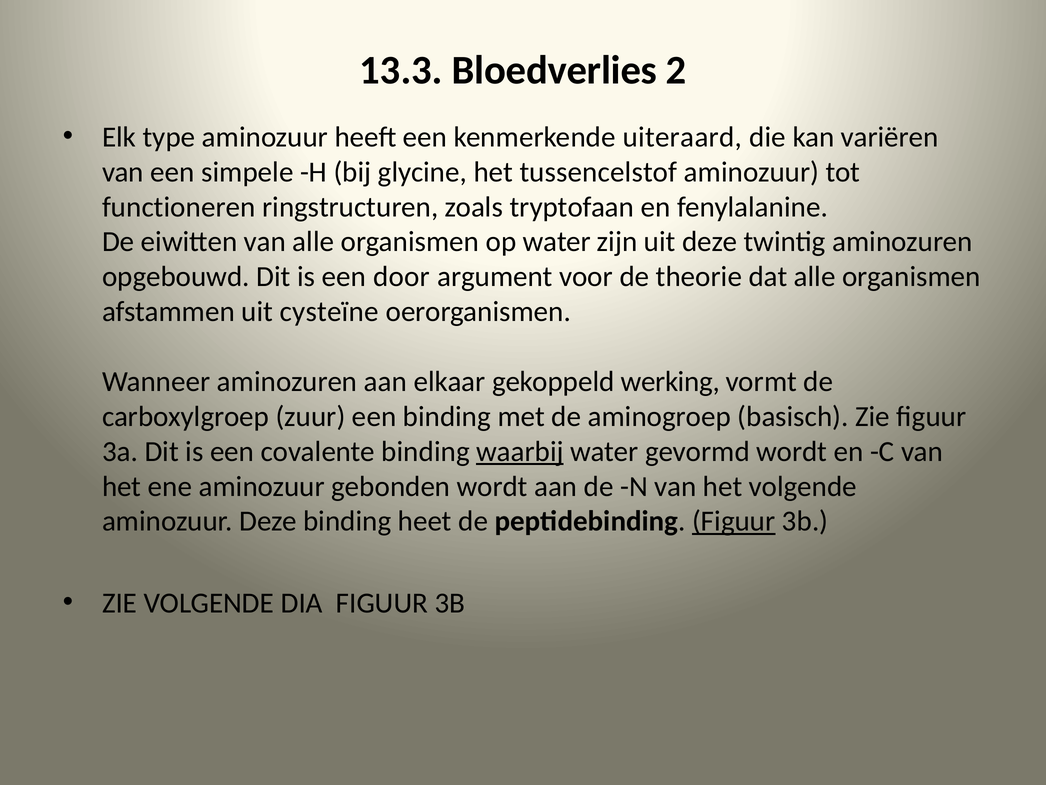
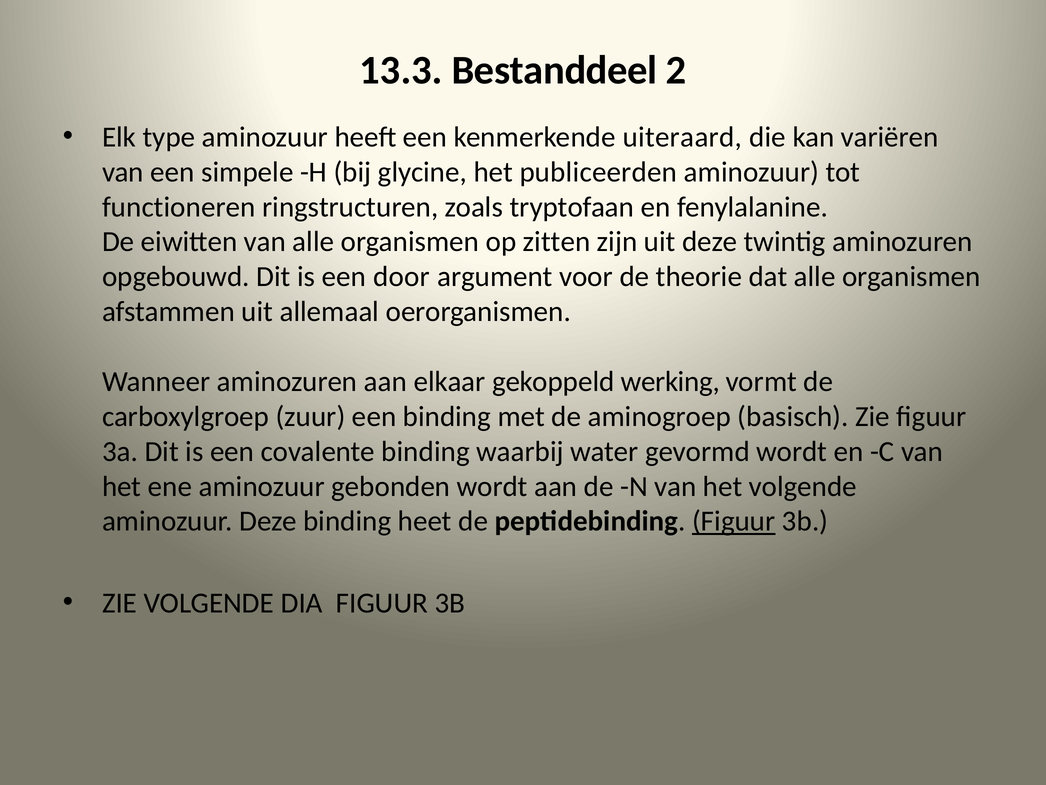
Bloedverlies: Bloedverlies -> Bestanddeel (555, 70)
tussencelstof: tussencelstof -> publiceerden (598, 172)
op water: water -> zitten (557, 242)
cysteïne: cysteïne -> allemaal (329, 312)
waarbij underline: present -> none (520, 451)
